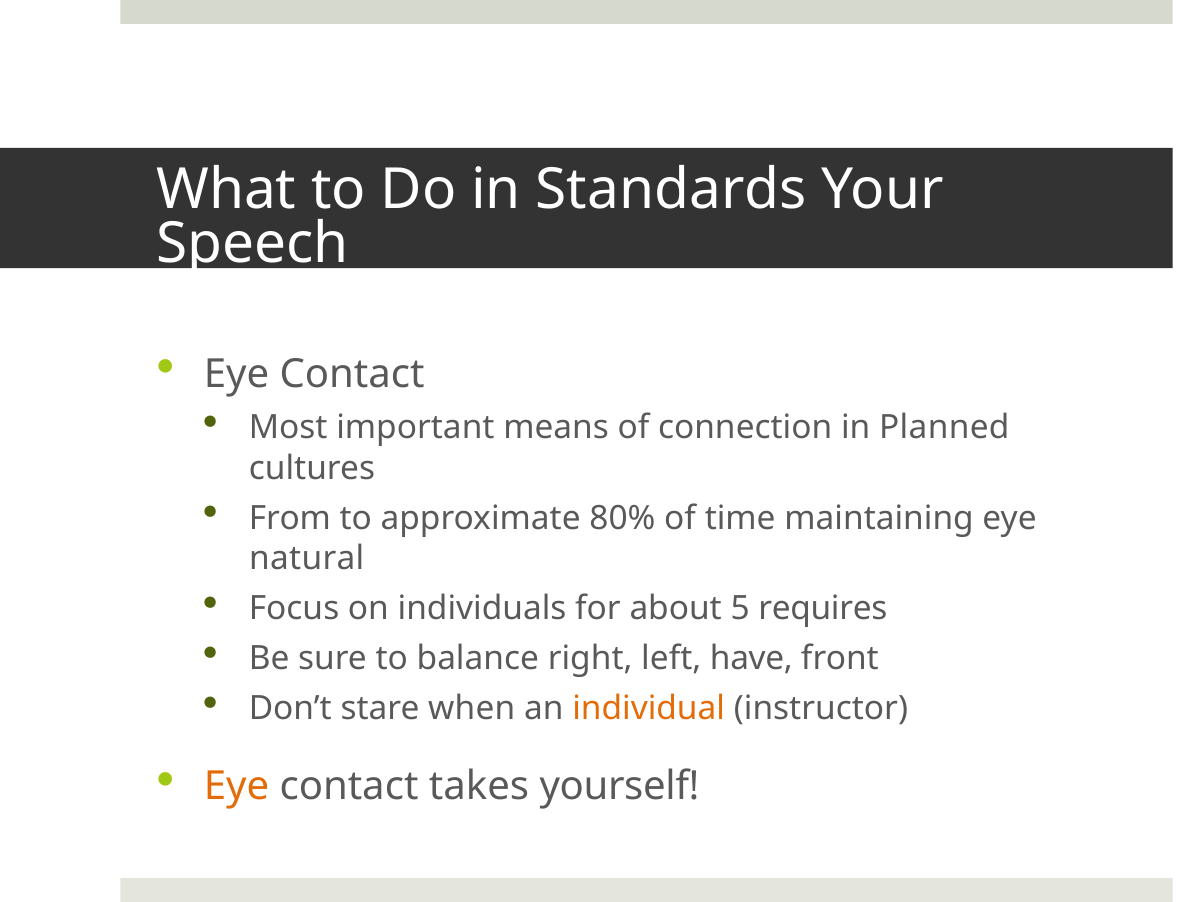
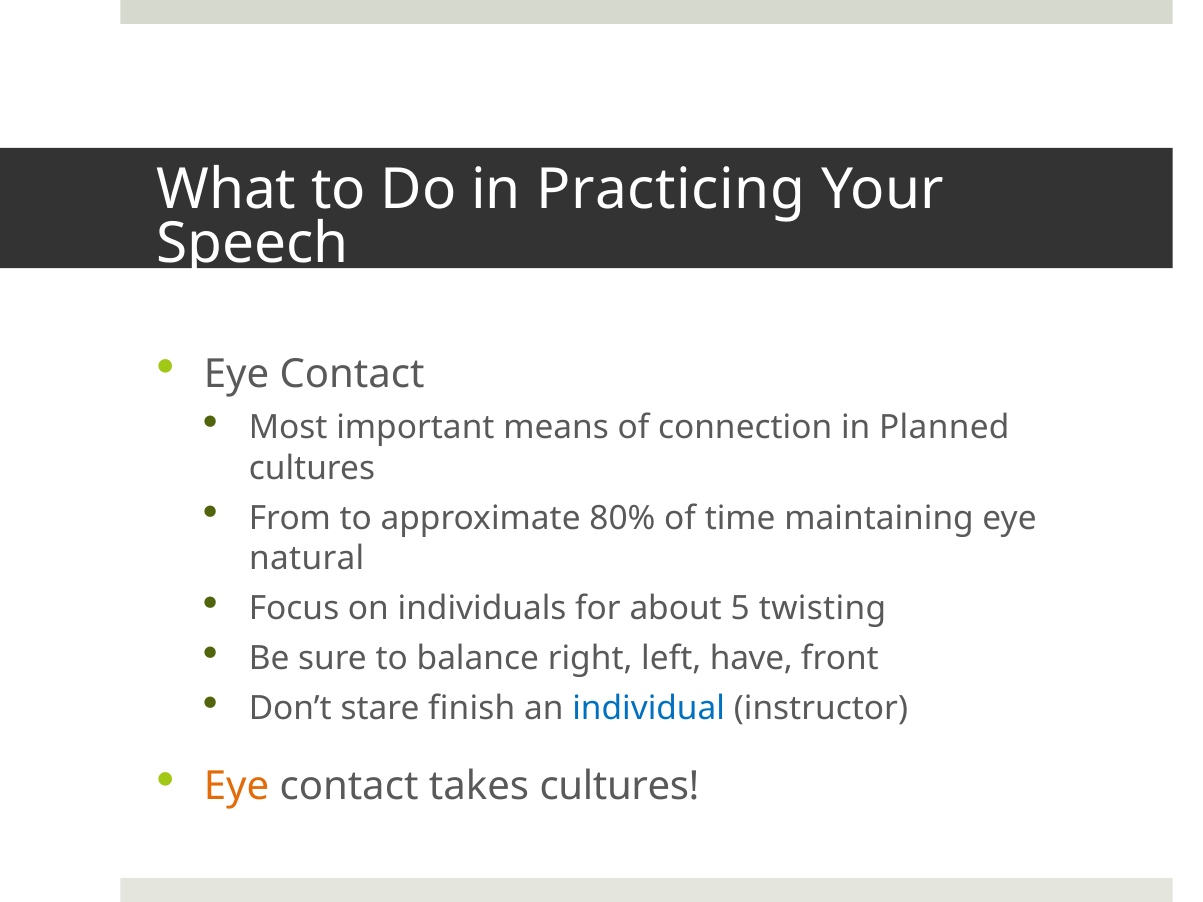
Standards: Standards -> Practicing (671, 190)
requires: requires -> twisting (823, 609)
when: when -> finish (472, 709)
individual colour: orange -> blue (649, 709)
takes yourself: yourself -> cultures (620, 787)
